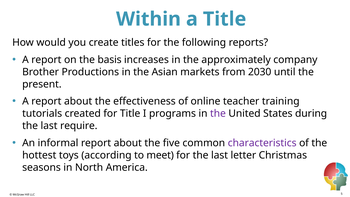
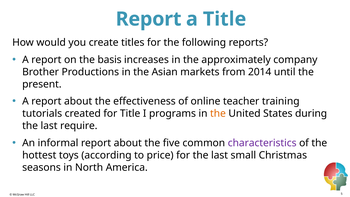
Within: Within -> Report (149, 19)
2030: 2030 -> 2014 (260, 72)
the colour: purple -> orange (218, 114)
meet: meet -> price (160, 155)
letter: letter -> small (243, 155)
